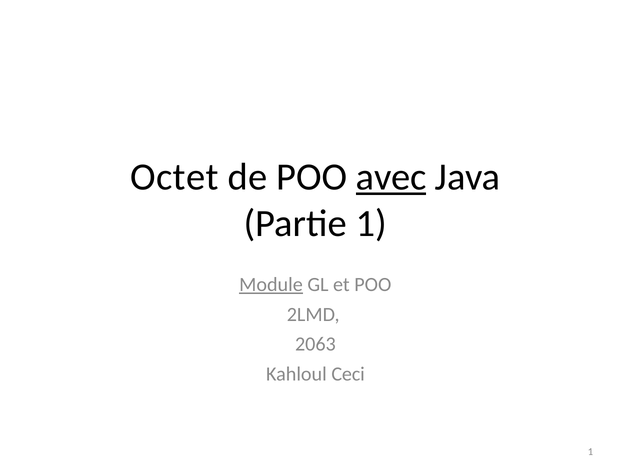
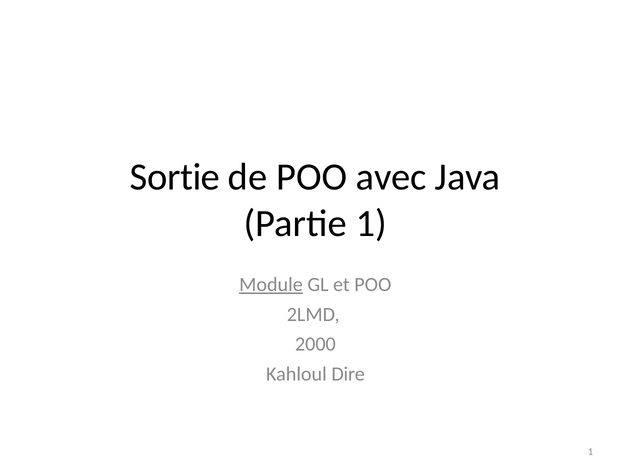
Octet: Octet -> Sortie (175, 177)
avec underline: present -> none (391, 177)
2063: 2063 -> 2000 (315, 344)
Ceci: Ceci -> Dire (348, 374)
